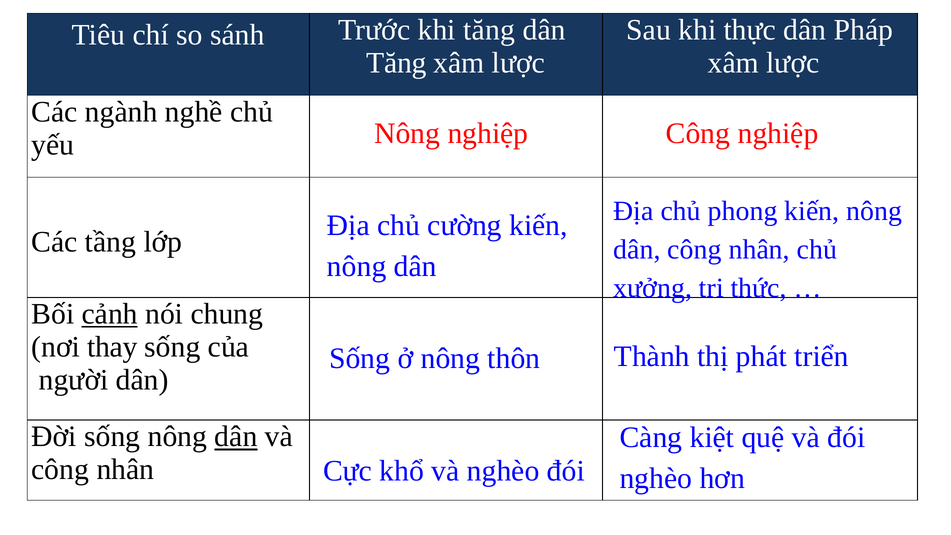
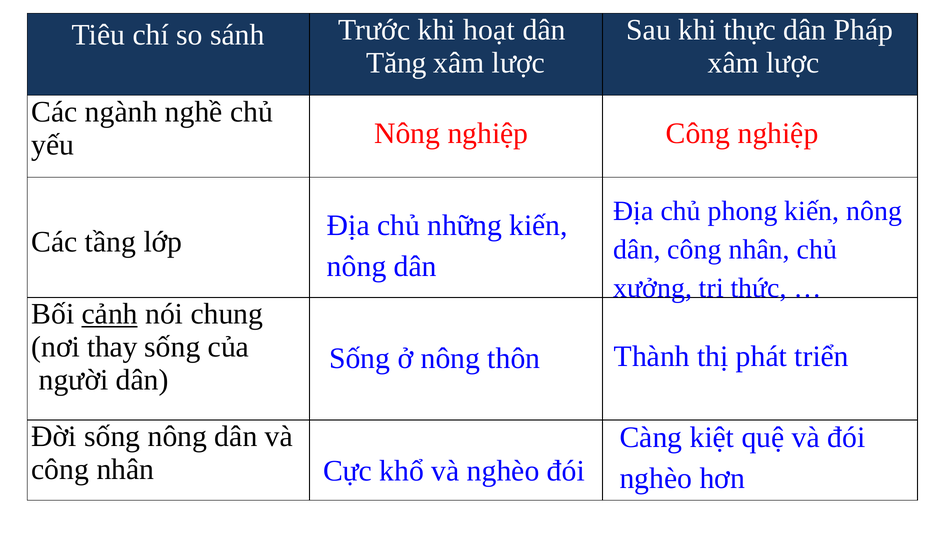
khi tăng: tăng -> hoạt (489, 30)
cường: cường -> những (465, 225)
dân underline: present -> none (236, 437)
